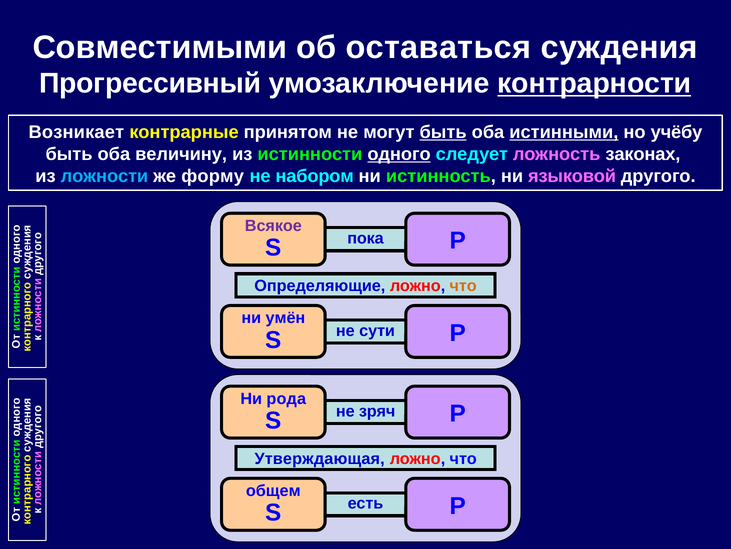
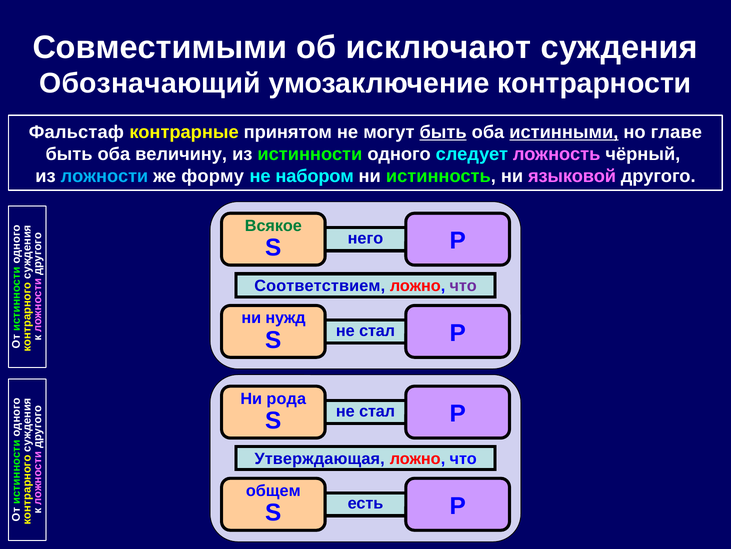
оставаться: оставаться -> исключают (438, 47)
Прогрессивный: Прогрессивный -> Обозначающий (150, 83)
контрарности underline: present -> none (594, 83)
Возникает: Возникает -> Фальстаф (76, 132)
учёбу: учёбу -> главе (676, 132)
одного underline: present -> none (399, 154)
законах: законах -> чёрный (643, 154)
Всякое colour: purple -> green (273, 226)
пока: пока -> него (365, 238)
Определяющие: Определяющие -> Соответствием (320, 286)
что colour: orange -> purple (463, 286)
умён: умён -> нужд (285, 318)
сути: сути -> стал (377, 330)
зряч: зряч -> стал (377, 411)
